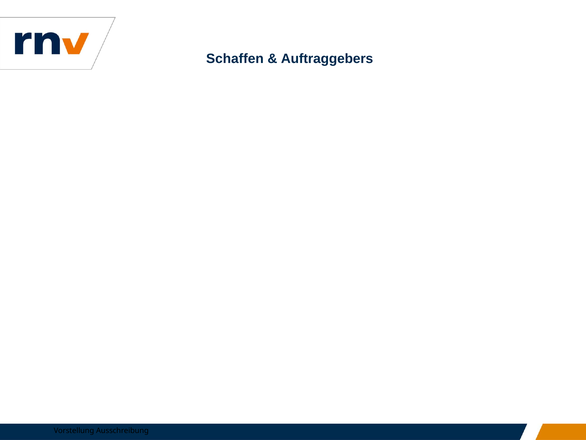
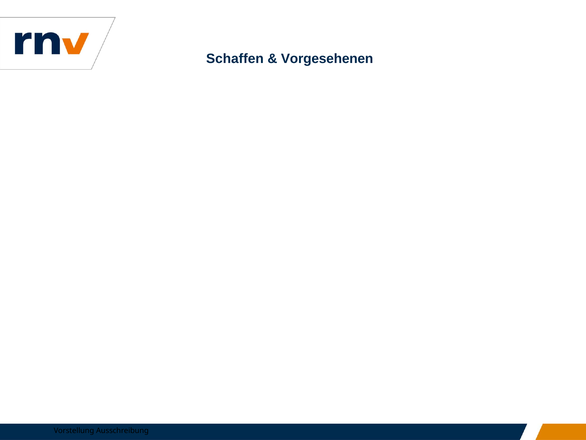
Auftraggebers: Auftraggebers -> Vorgesehenen (327, 59)
